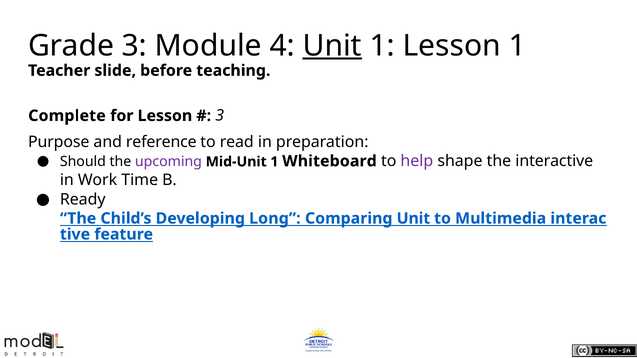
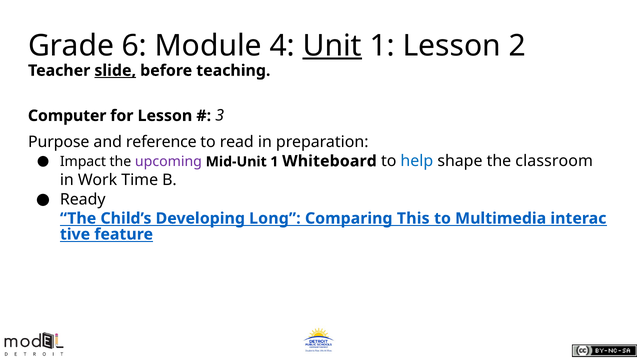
Grade 3: 3 -> 6 (134, 46)
Lesson 1: 1 -> 2 (517, 46)
slide underline: none -> present (115, 71)
Complete: Complete -> Computer (67, 116)
Should: Should -> Impact (83, 162)
help colour: purple -> blue (417, 161)
interactive: interactive -> classroom (554, 161)
Comparing Unit: Unit -> This (413, 219)
